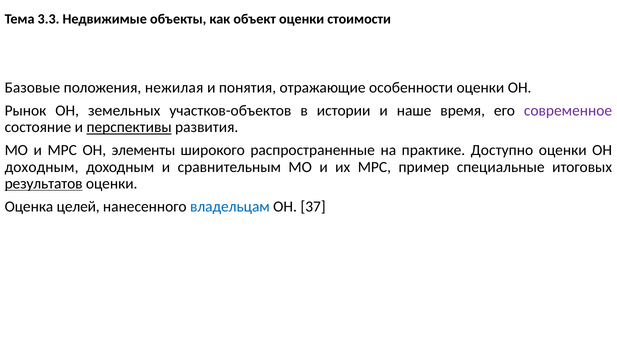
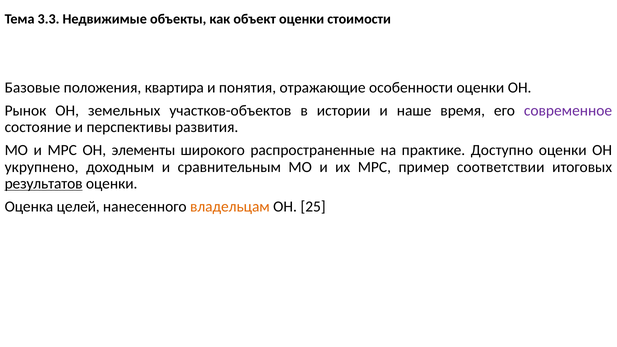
нежилая: нежилая -> квартира (174, 88)
перспективы underline: present -> none (129, 127)
доходным: доходным -> укрупнено (42, 167)
специальные: специальные -> соответствии (501, 167)
владельцам colour: blue -> orange (230, 207)
37: 37 -> 25 (313, 207)
